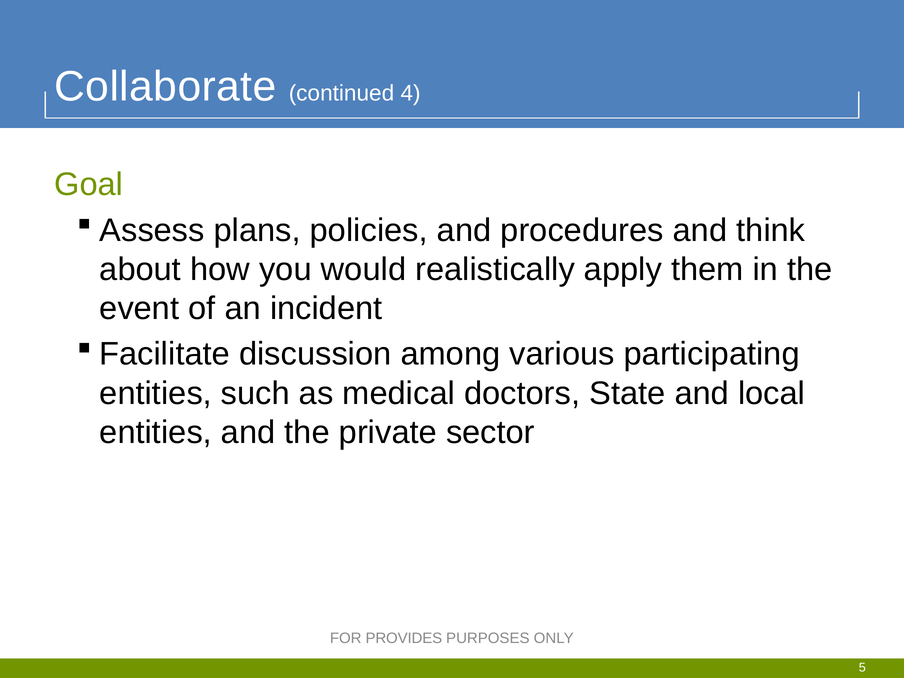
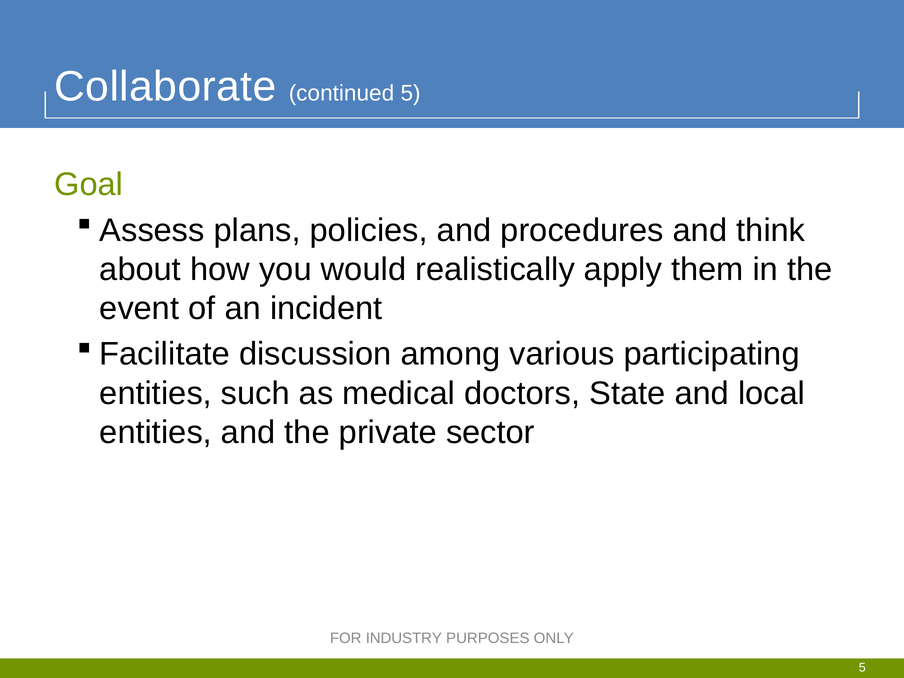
continued 4: 4 -> 5 (411, 93)
PROVIDES: PROVIDES -> INDUSTRY (404, 638)
